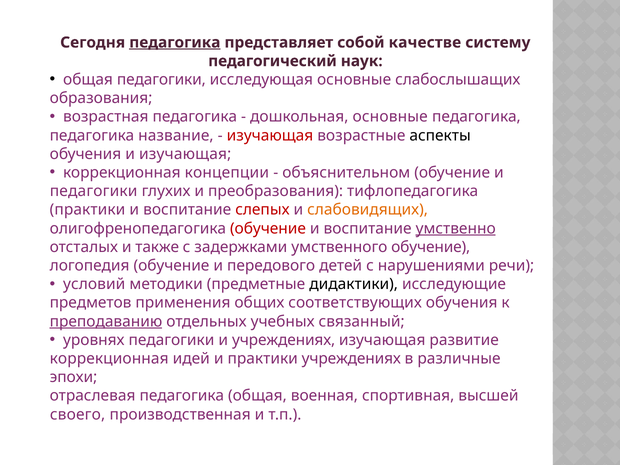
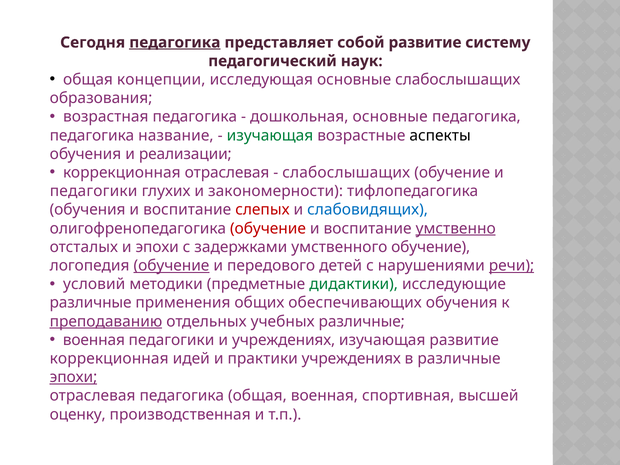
собой качестве: качестве -> развитие (425, 42)
общая педагогики: педагогики -> концепции (161, 80)
изучающая colour: red -> green (270, 135)
и изучающая: изучающая -> реализации (185, 154)
коррекционная концепции: концепции -> отраслевая (227, 173)
объяснительном: объяснительном -> слабослышащих (346, 173)
преобразования: преобразования -> закономерности (276, 191)
практики: практики -> обучения (88, 210)
слабовидящих colour: orange -> blue (368, 210)
и также: также -> эпохи (157, 247)
обучение underline: none -> present (171, 266)
речи underline: none -> present (511, 266)
дидактики colour: black -> green (354, 284)
предметов: предметов -> различные (91, 303)
соответствующих: соответствующих -> обеспечивающих (355, 303)
учебных связанный: связанный -> различные (362, 321)
уровнях: уровнях -> военная (94, 340)
эпохи underline: none -> present (73, 377)
своего: своего -> оценку (78, 414)
